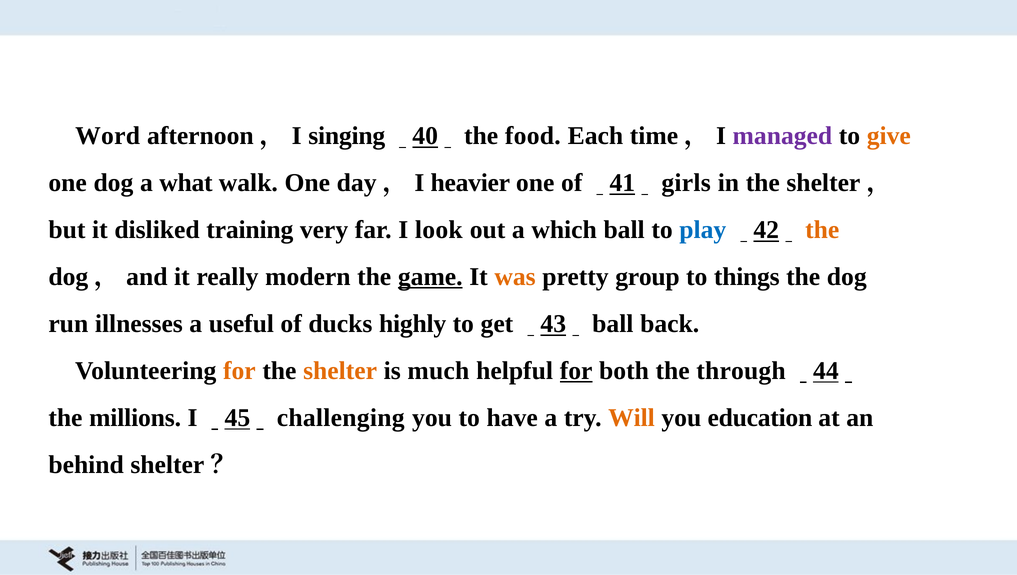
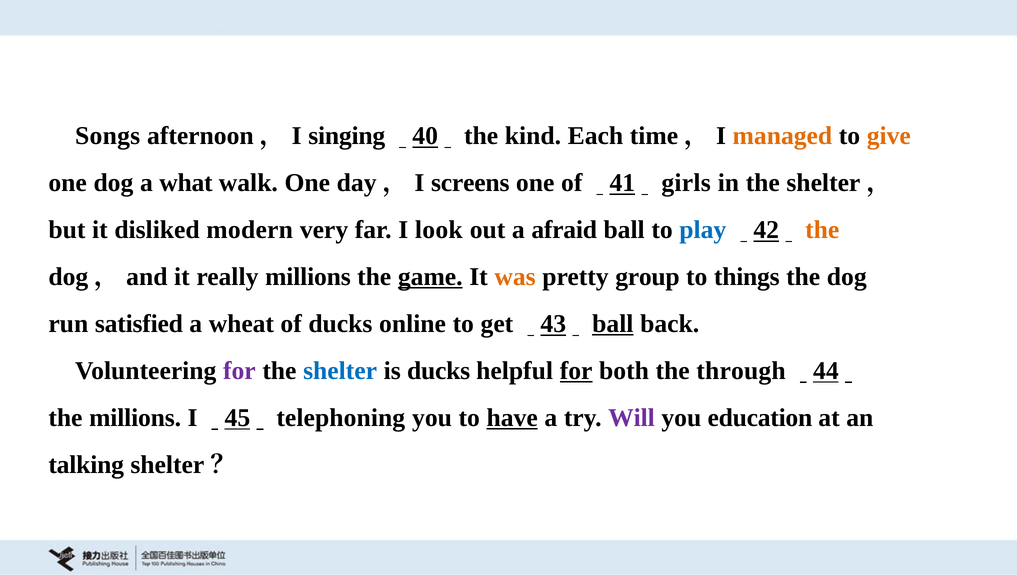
Word: Word -> Songs (108, 136)
food: food -> kind (533, 136)
managed colour: purple -> orange (782, 136)
heavier: heavier -> screens (470, 183)
training: training -> modern (250, 230)
which: which -> afraid (564, 230)
really modern: modern -> millions (308, 277)
illnesses: illnesses -> satisfied (139, 324)
useful: useful -> wheat (241, 324)
highly: highly -> online (413, 324)
ball underline: none -> present (613, 324)
for colour: orange -> purple (239, 371)
shelter colour: orange -> blue (340, 371)
is much: much -> ducks (439, 371)
challenging: challenging -> telephoning (341, 418)
have underline: none -> present (512, 418)
Will colour: orange -> purple (632, 418)
behind: behind -> talking (86, 465)
